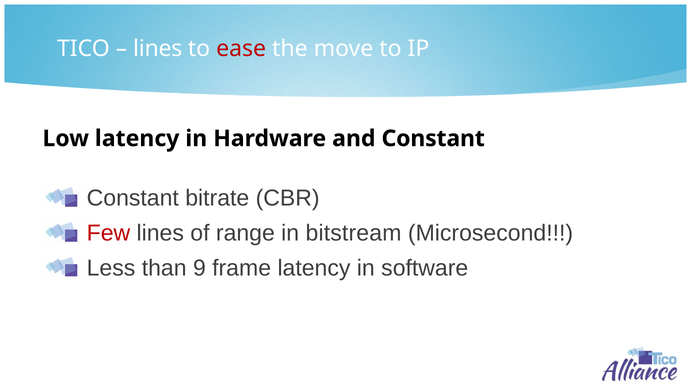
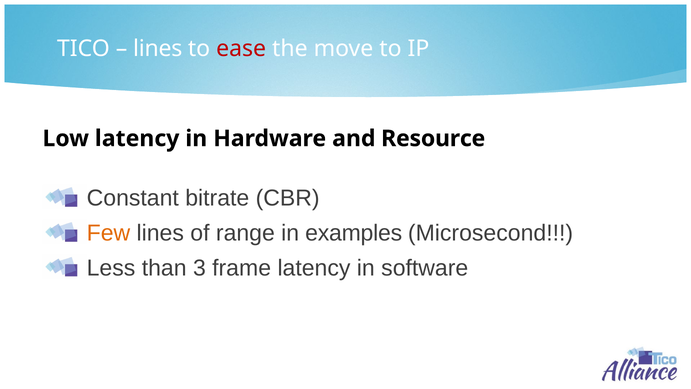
and Constant: Constant -> Resource (433, 138)
Few colour: red -> orange (108, 233)
bitstream: bitstream -> examples (354, 233)
9: 9 -> 3 (199, 268)
